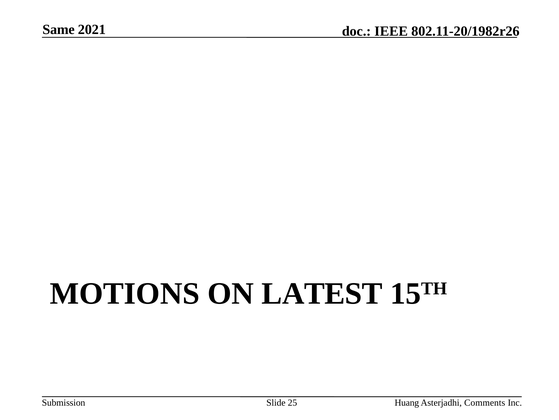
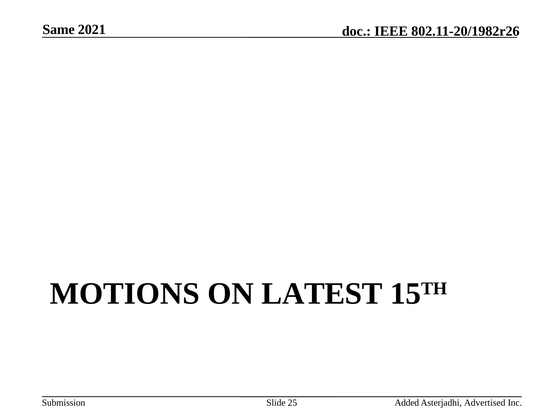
Huang: Huang -> Added (407, 402)
Comments: Comments -> Advertised (485, 402)
